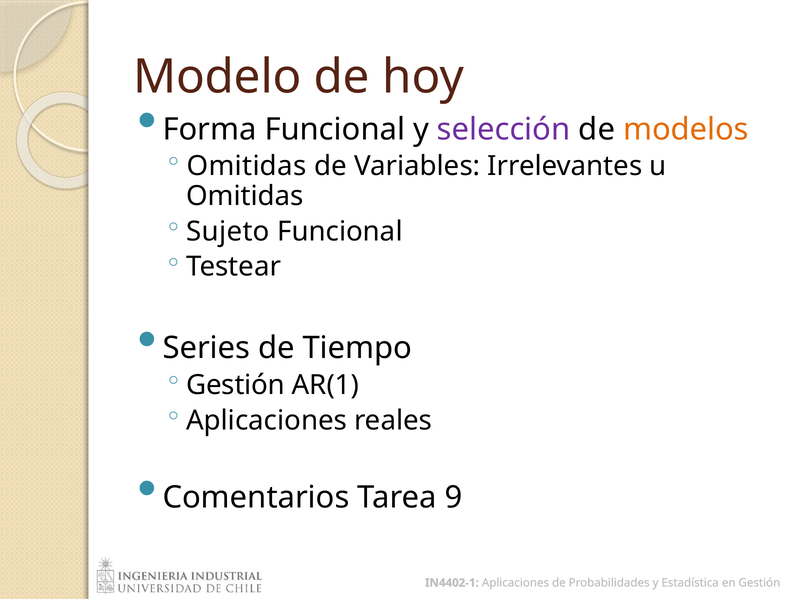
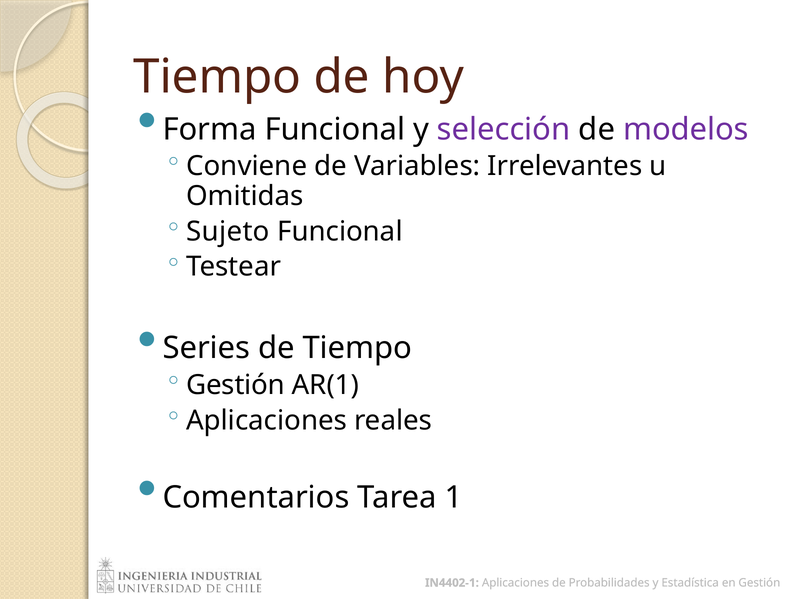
Modelo: Modelo -> Tiempo (217, 77)
modelos colour: orange -> purple (686, 129)
Omitidas: Omitidas -> Conviene (247, 166)
9: 9 -> 1 (454, 497)
